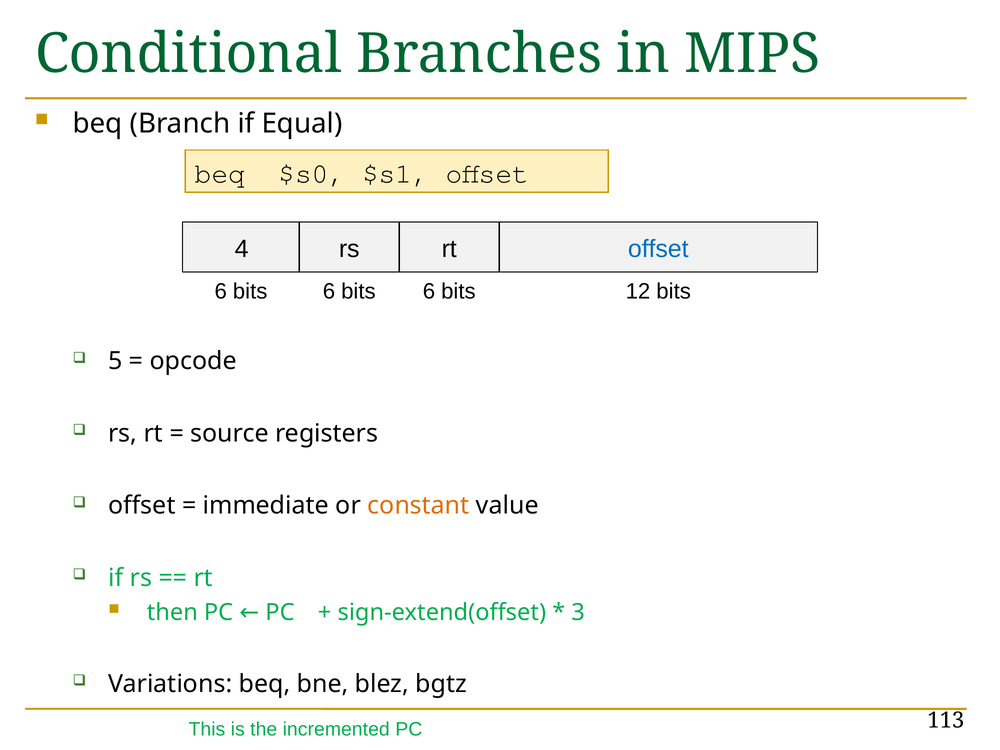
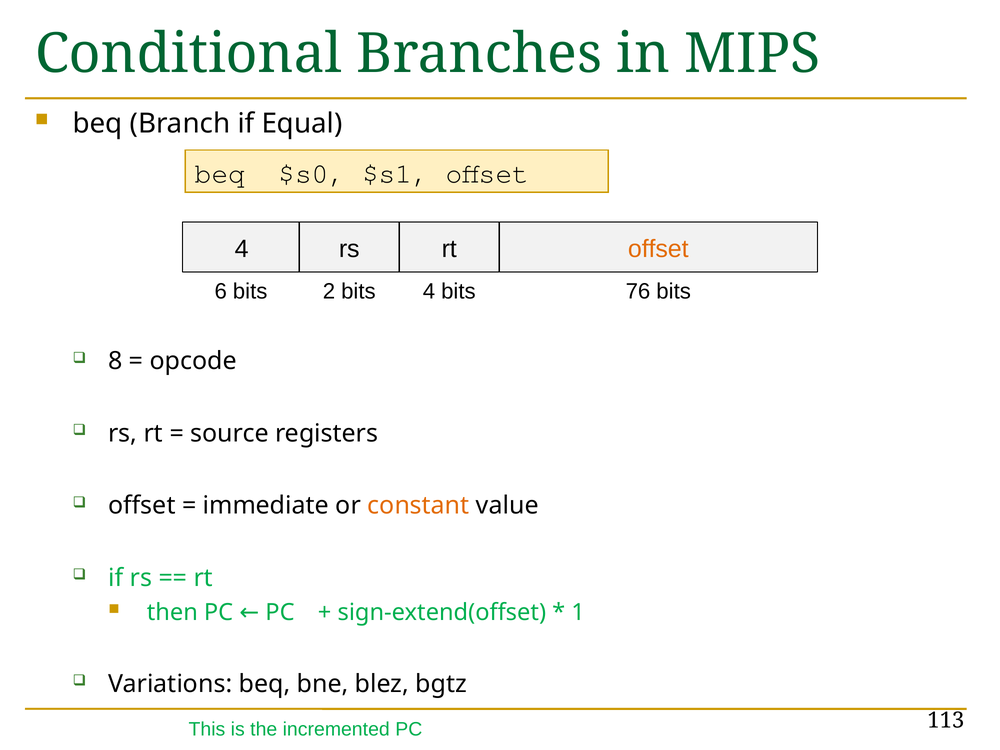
offset colour: blue -> orange (658, 249)
6: 6 -> 2 (329, 291)
6: 6 -> 4 (429, 291)
12: 12 -> 76 (638, 291)
5: 5 -> 8 (115, 361)
3: 3 -> 1 (578, 612)
